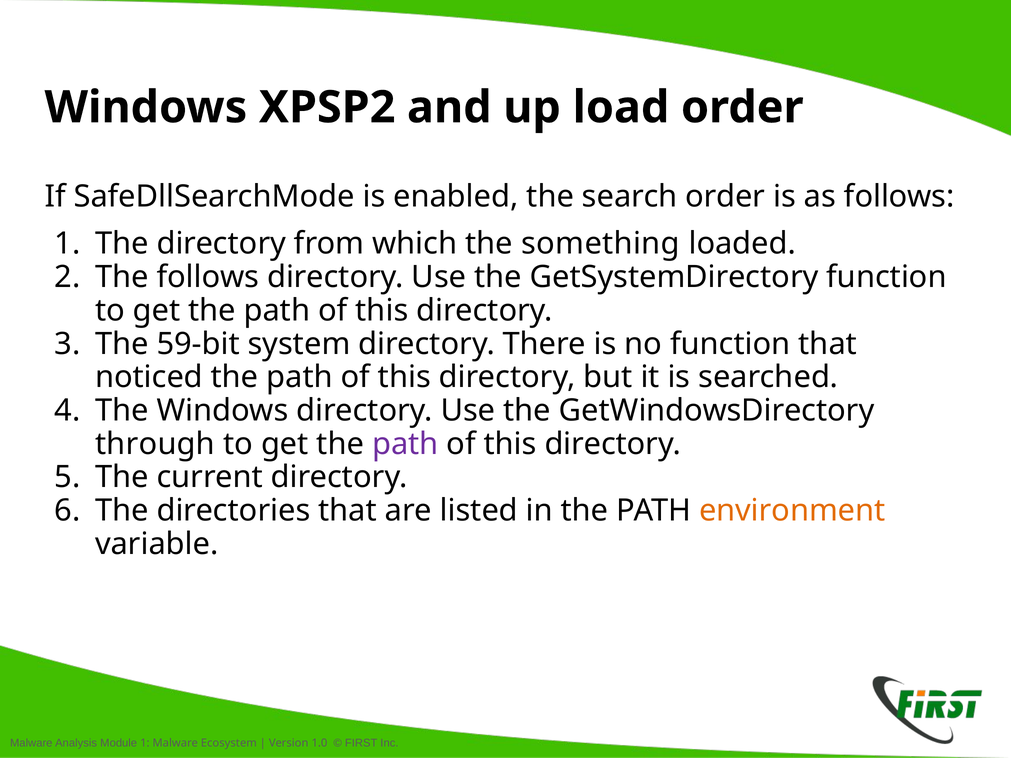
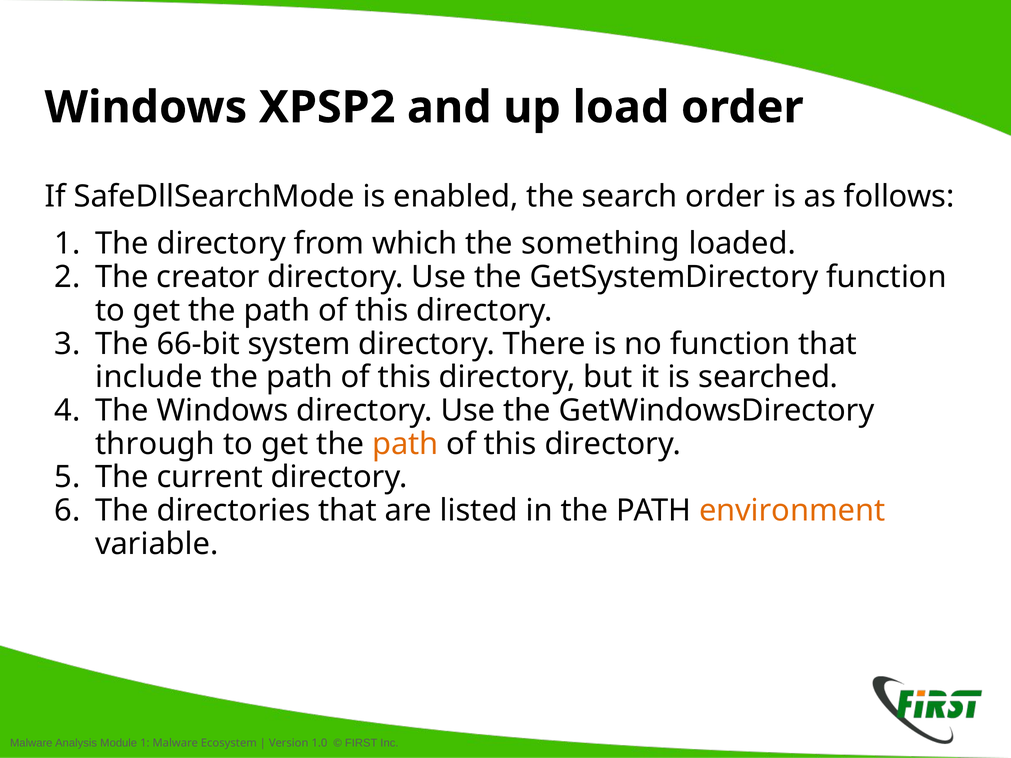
The follows: follows -> creator (208, 277)
59-bit: 59-bit -> 66-bit (198, 344)
noticed: noticed -> include (149, 377)
path colour: purple -> orange (405, 444)
